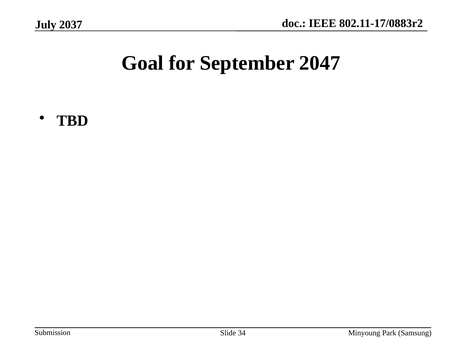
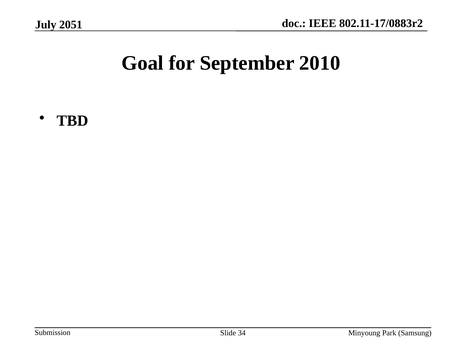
2037: 2037 -> 2051 (71, 25)
2047: 2047 -> 2010 (320, 63)
